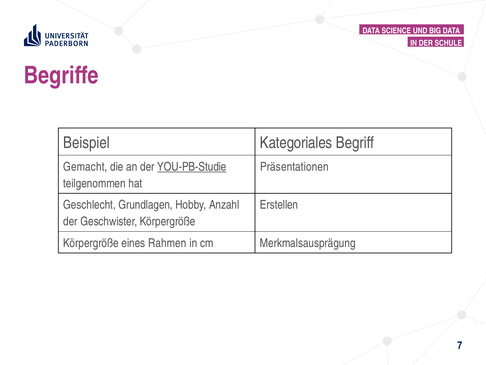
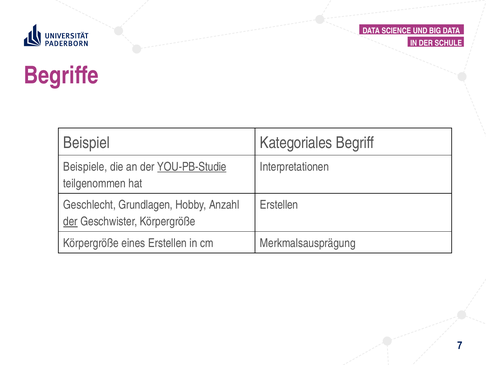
Gemacht: Gemacht -> Beispiele (85, 167)
Präsentationen: Präsentationen -> Interpretationen (294, 167)
der underline: none -> present (70, 221)
eines Rahmen: Rahmen -> Erstellen (167, 243)
